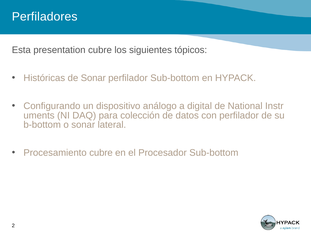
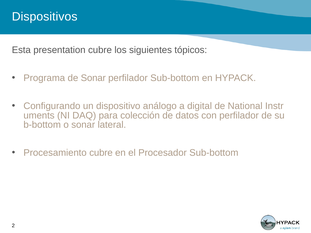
Perfiladores: Perfiladores -> Dispositivos (45, 17)
Históricas: Históricas -> Programa (44, 78)
